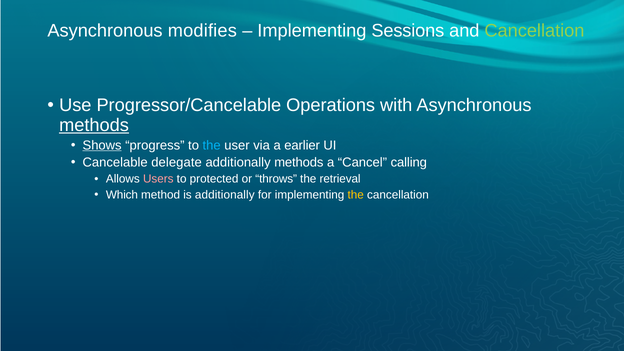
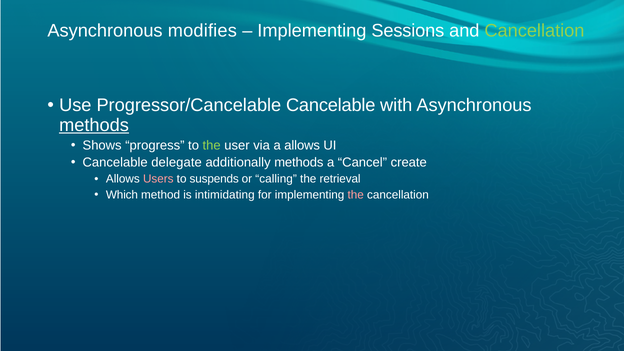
Progressor/Cancelable Operations: Operations -> Cancelable (331, 105)
Shows underline: present -> none (102, 145)
the colour: light blue -> light green (212, 145)
a earlier: earlier -> allows (302, 145)
calling: calling -> create (409, 163)
protected: protected -> suspends (214, 179)
throws: throws -> calling (276, 179)
is additionally: additionally -> intimidating (225, 195)
the colour: yellow -> pink (356, 195)
